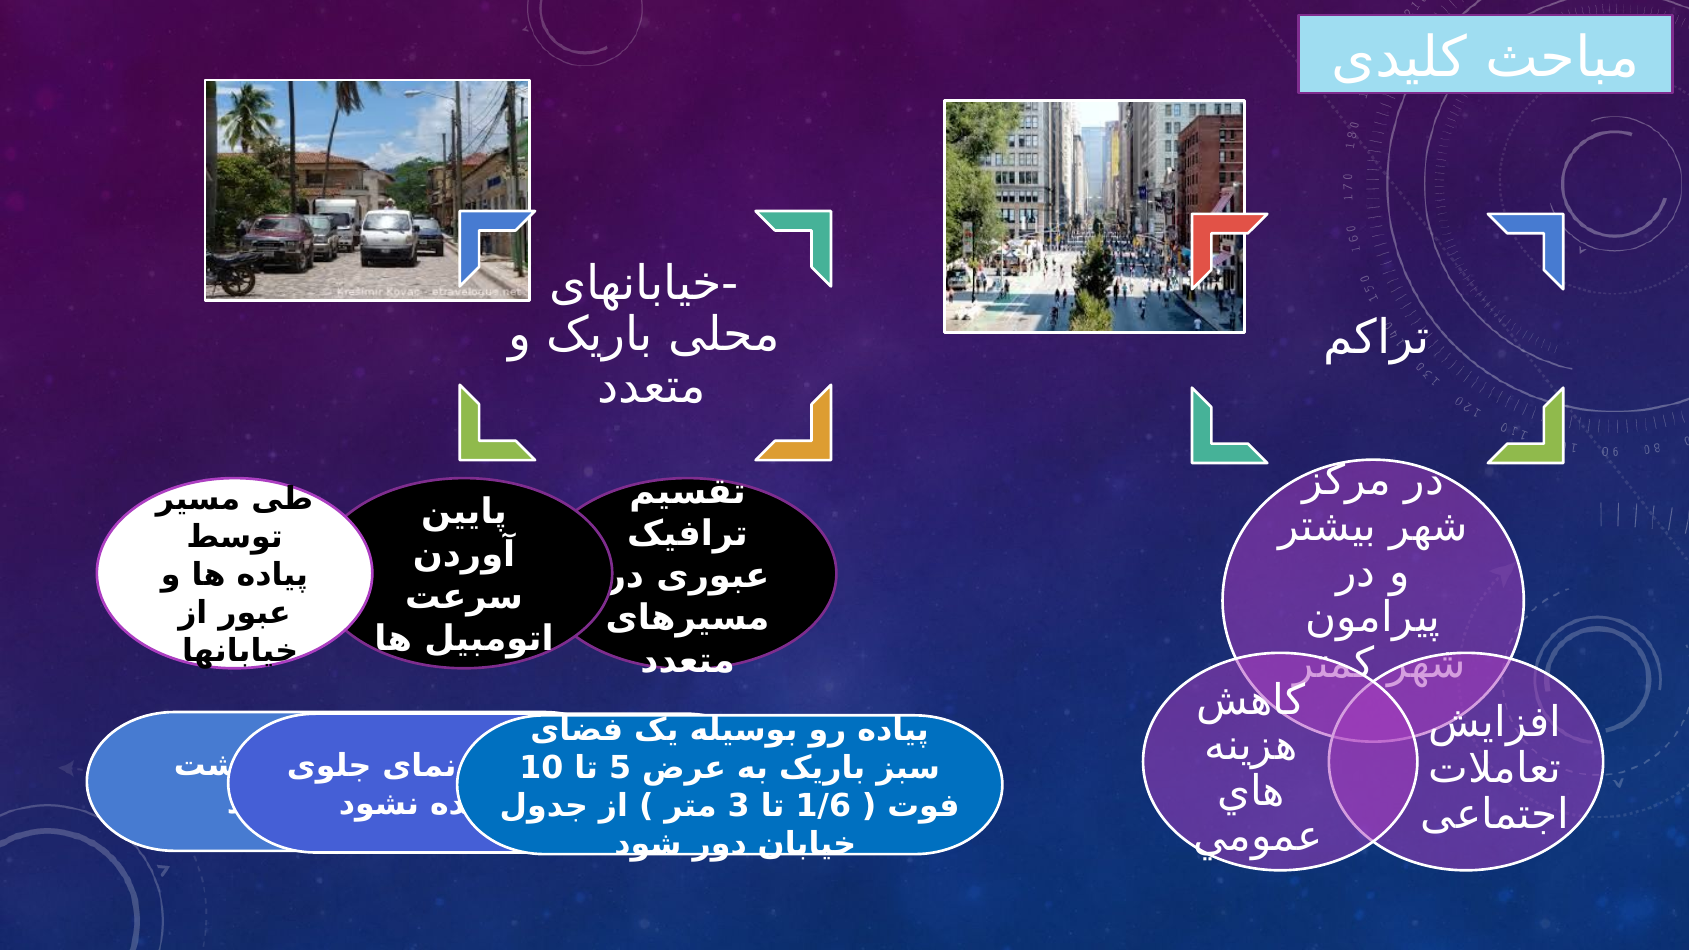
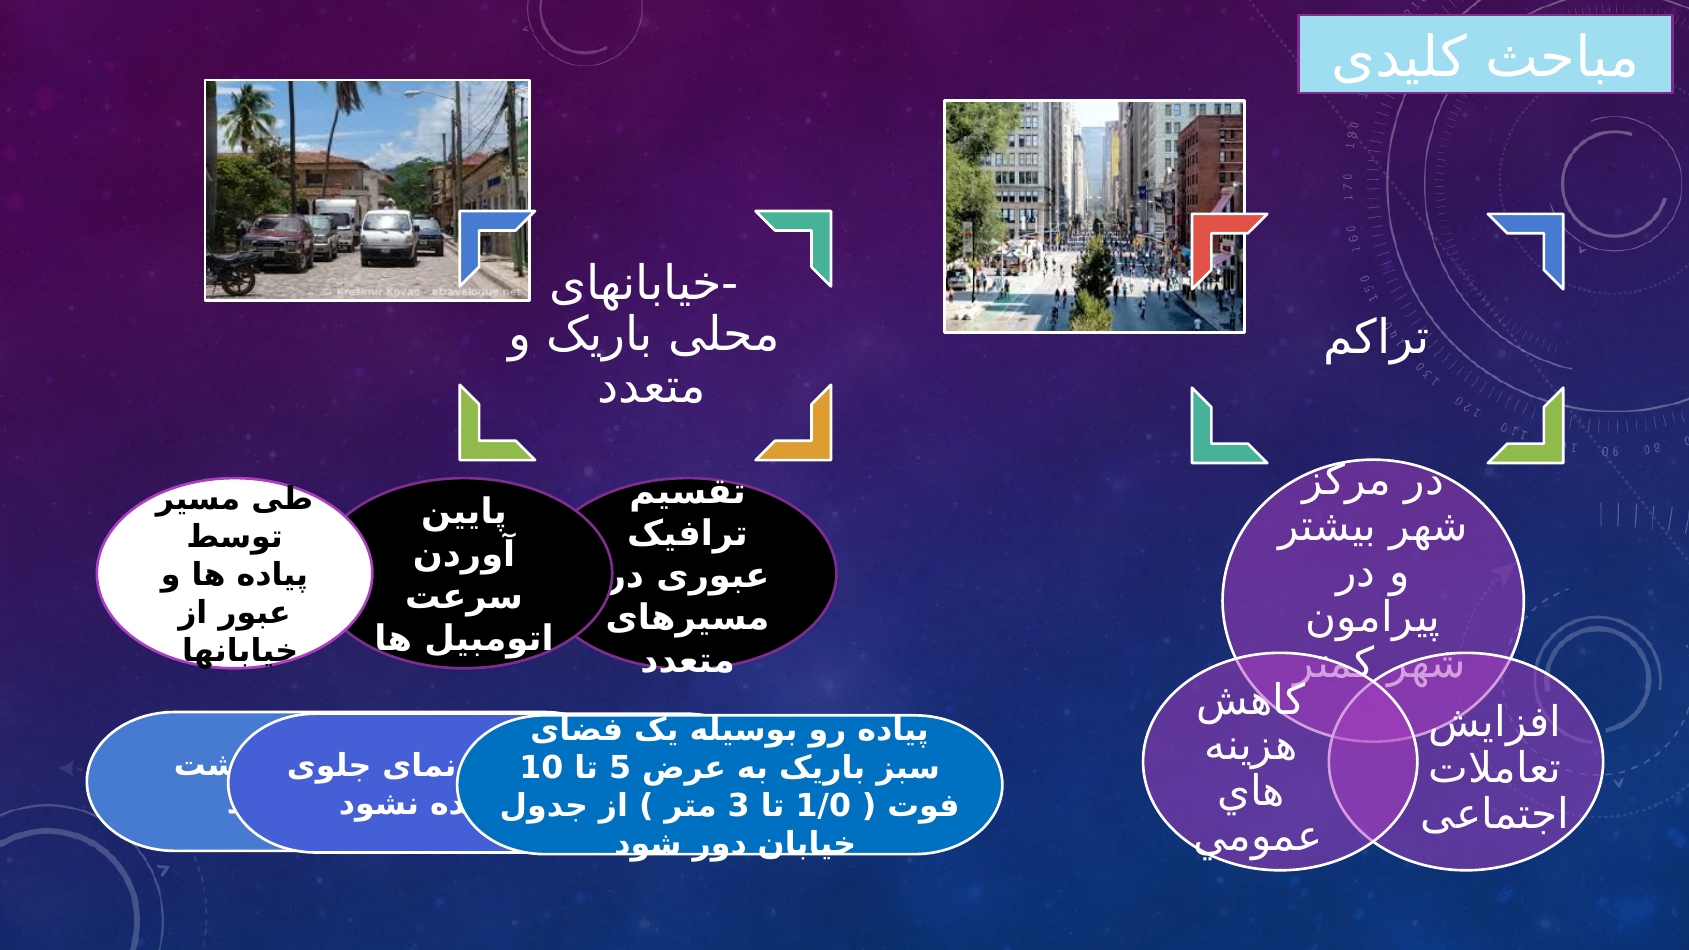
1/6: 1/6 -> 1/0 (823, 806)
